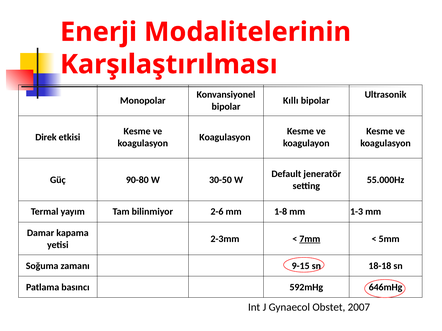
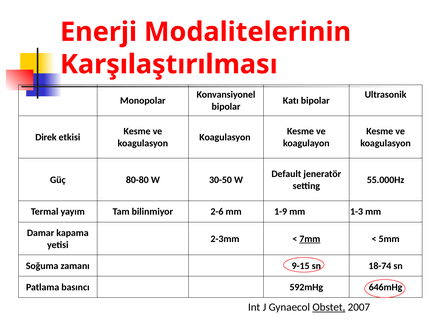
Kıllı: Kıllı -> Katı (291, 101)
90-80: 90-80 -> 80-80 (137, 180)
1-8: 1-8 -> 1-9 (281, 212)
18-18: 18-18 -> 18-74 (380, 266)
Obstet underline: none -> present (329, 308)
